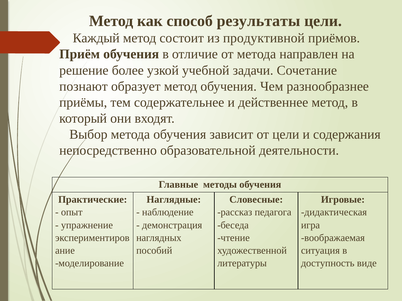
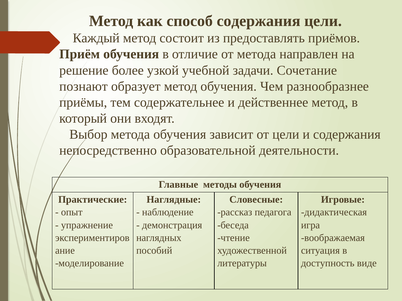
способ результаты: результаты -> содержания (259, 21)
продуктивной: продуктивной -> предоставлять (264, 38)
